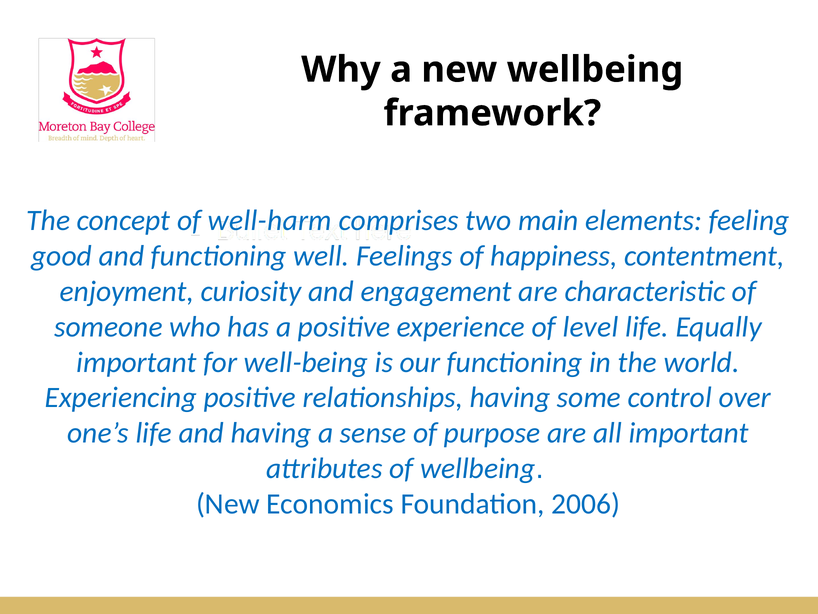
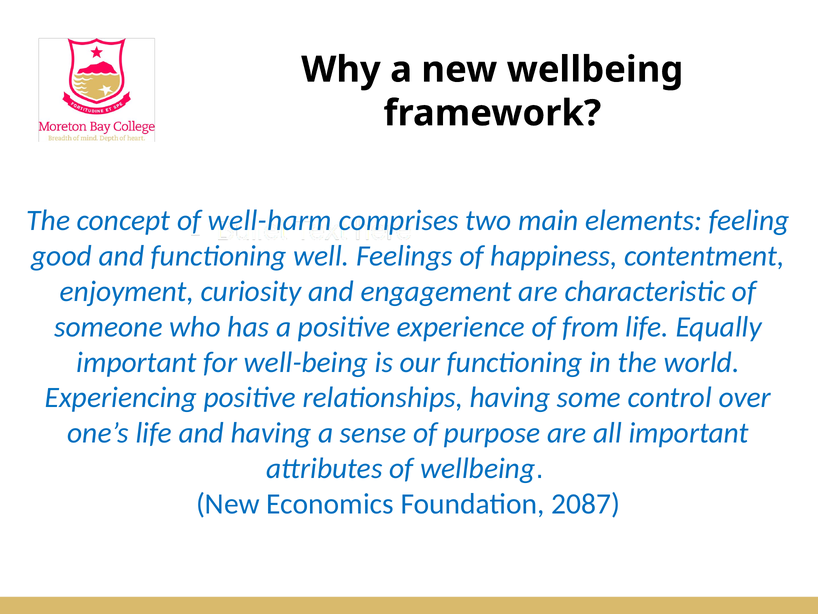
level: level -> from (591, 327)
2006: 2006 -> 2087 (586, 504)
